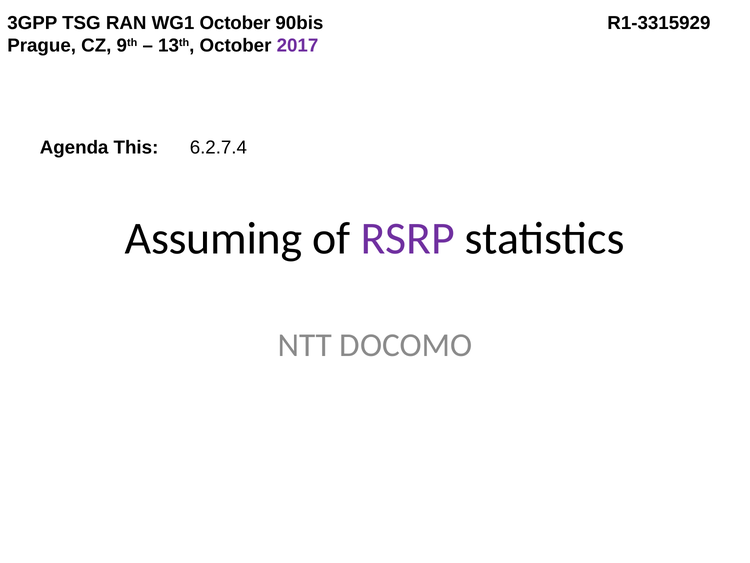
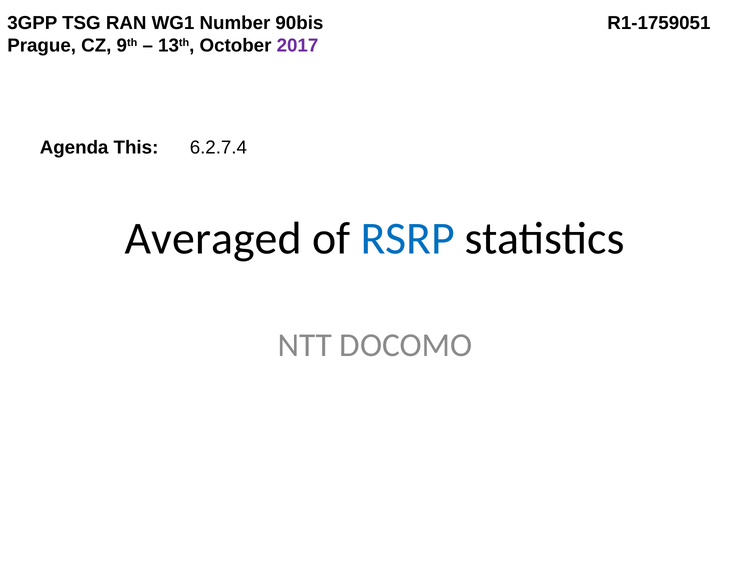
WG1 October: October -> Number (235, 23)
R1-3315929: R1-3315929 -> R1-1759051 (659, 23)
Assuming: Assuming -> Averaged (213, 238)
RSRP colour: purple -> blue (408, 238)
